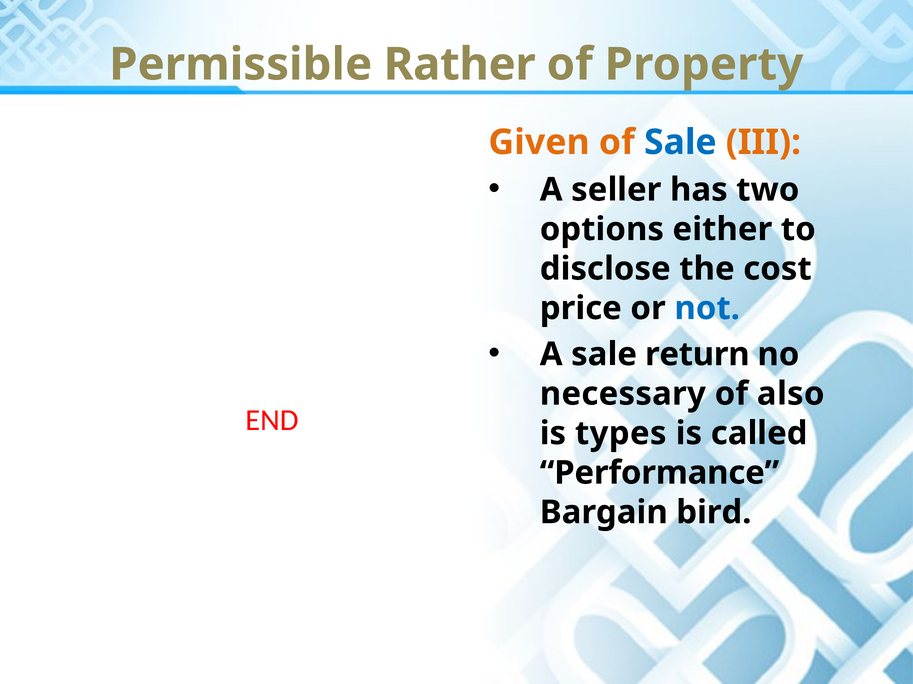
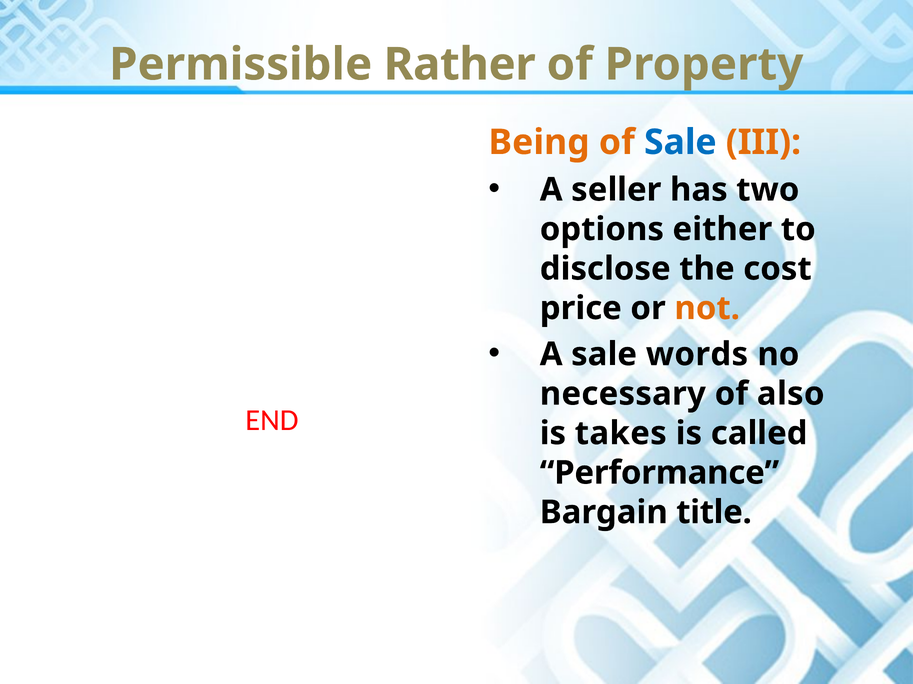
Given: Given -> Being (539, 142)
not colour: blue -> orange (707, 309)
return: return -> words (697, 355)
types: types -> takes (621, 434)
bird: bird -> title (714, 513)
